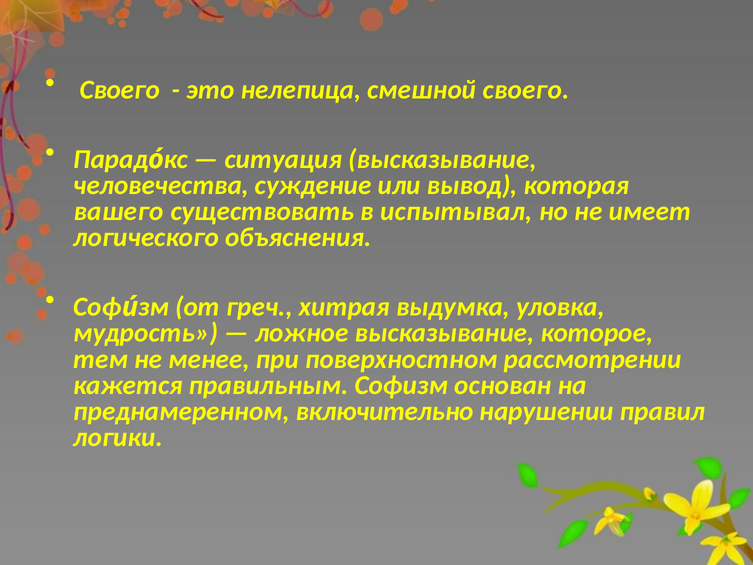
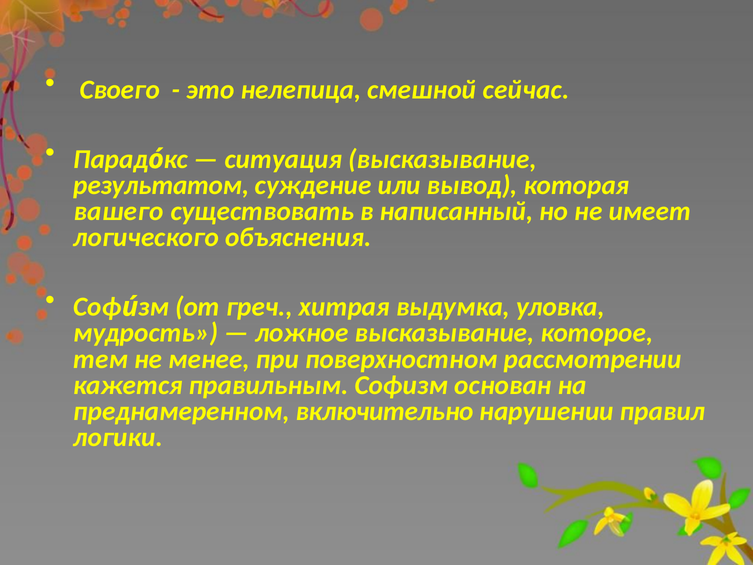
смешной своего: своего -> сейчас (526, 90)
человечества: человечества -> результатом (161, 185)
испытывал: испытывал -> написанный (456, 211)
